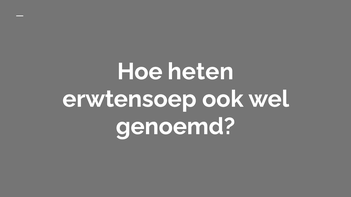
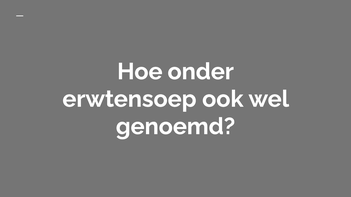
heten: heten -> onder (201, 72)
